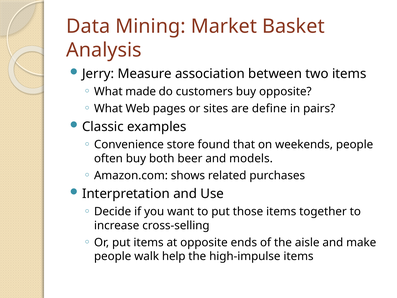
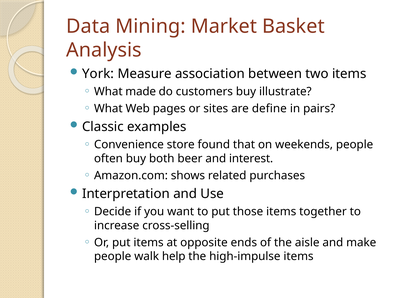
Jerry: Jerry -> York (98, 74)
buy opposite: opposite -> illustrate (285, 91)
models: models -> interest (251, 158)
